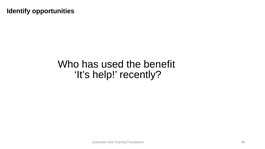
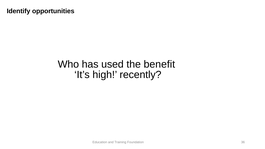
help: help -> high (105, 75)
